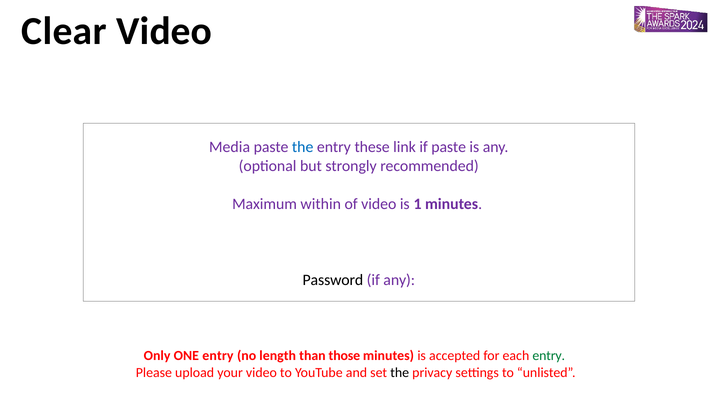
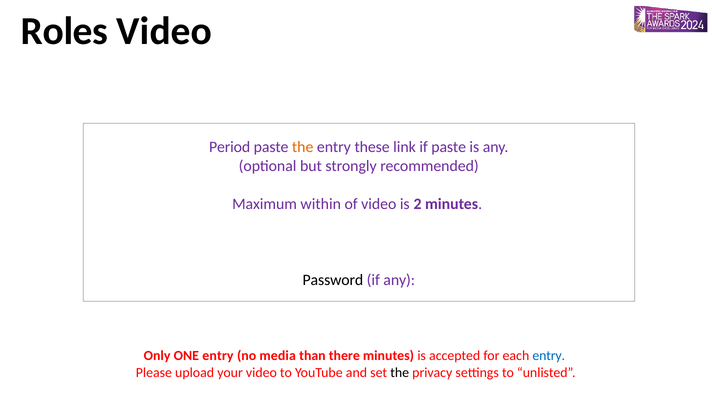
Clear: Clear -> Roles (64, 31)
Media: Media -> Period (230, 147)
the colour: blue -> orange (303, 147)
1: 1 -> 2 (418, 204)
length: length -> media (278, 355)
those: those -> there (344, 355)
entry colour: green -> blue (549, 355)
